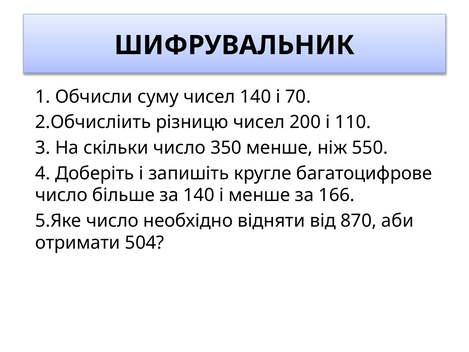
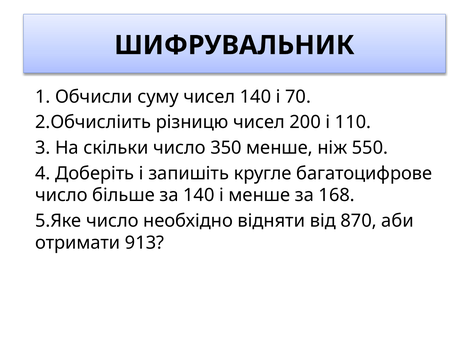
166: 166 -> 168 (337, 195)
504: 504 -> 913 (145, 243)
